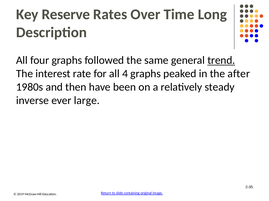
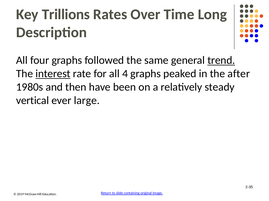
Reserve: Reserve -> Trillions (66, 15)
interest underline: none -> present (53, 74)
inverse: inverse -> vertical (33, 101)
